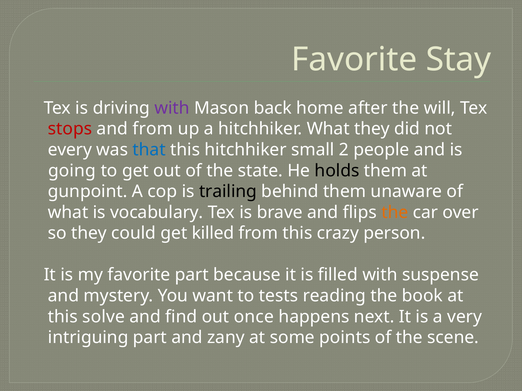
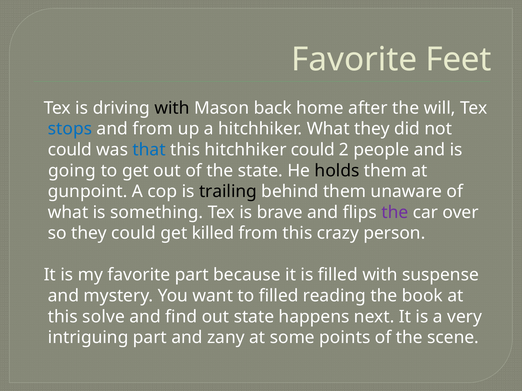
Stay: Stay -> Feet (458, 59)
with colour: purple -> black (172, 108)
stops colour: red -> blue (70, 129)
every: every -> could (70, 150)
hitchhiker small: small -> could (313, 150)
vocabulary: vocabulary -> something (157, 213)
the colour: orange -> purple (395, 213)
to tests: tests -> filled (279, 296)
out once: once -> state (254, 317)
